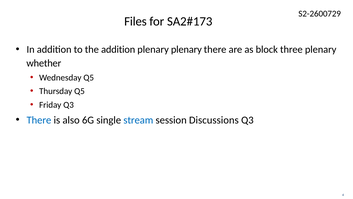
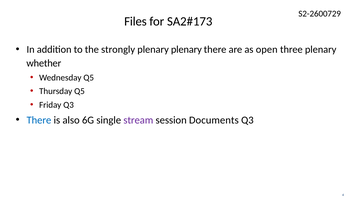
the addition: addition -> strongly (118, 49)
block: block -> open (267, 49)
stream colour: blue -> purple (138, 120)
Discussions: Discussions -> Documents (214, 120)
